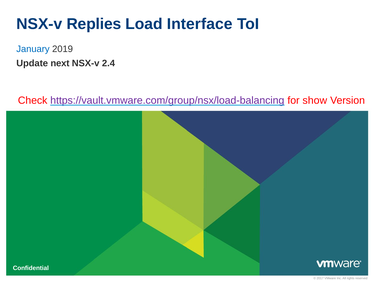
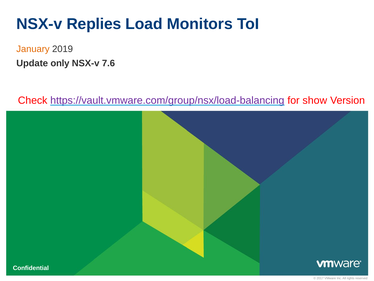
Interface: Interface -> Monitors (200, 24)
January colour: blue -> orange (33, 49)
next: next -> only (60, 63)
2.4: 2.4 -> 7.6 (108, 63)
